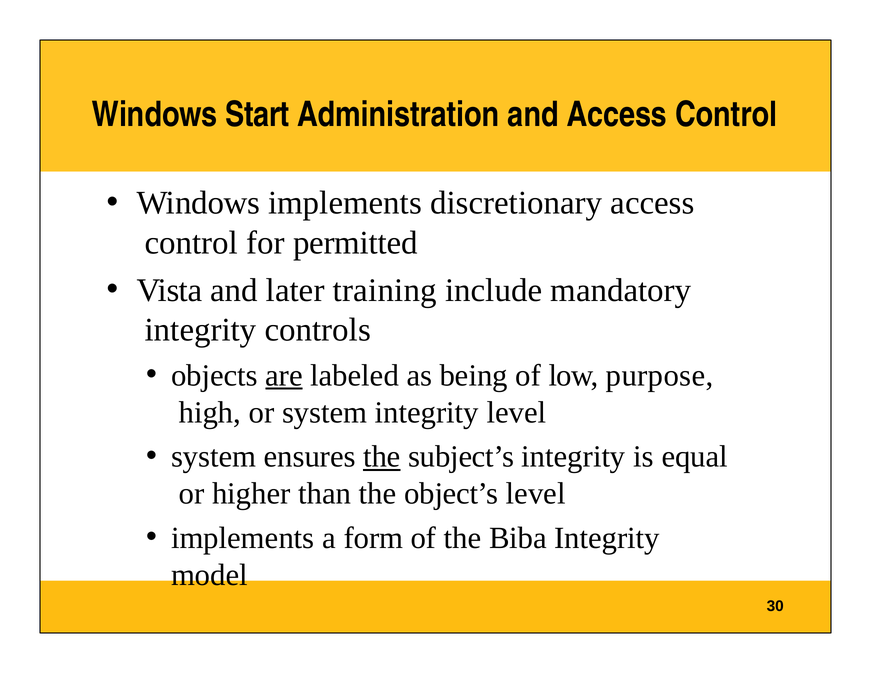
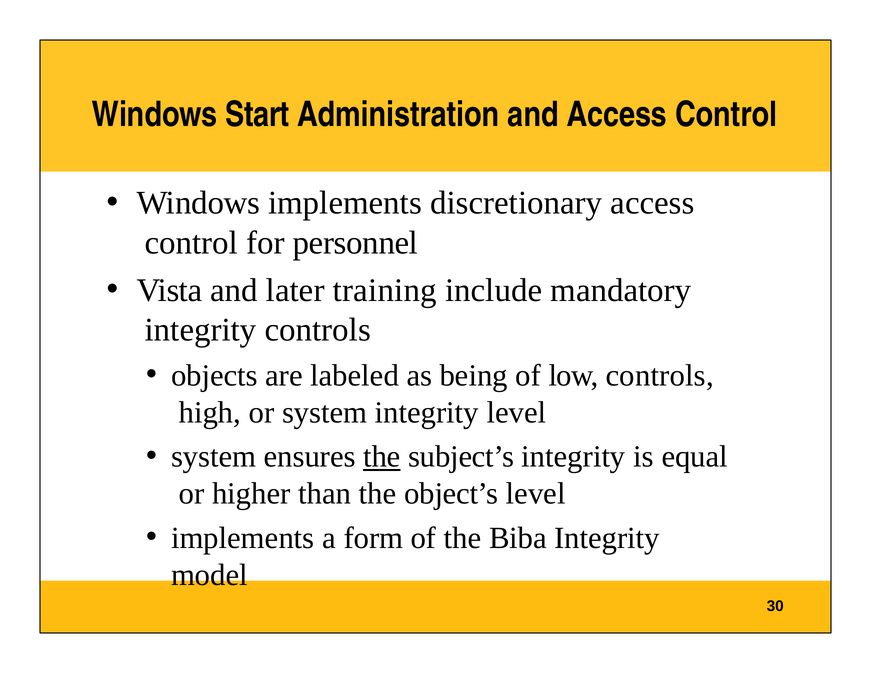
permitted: permitted -> personnel (355, 243)
are underline: present -> none (284, 375)
low purpose: purpose -> controls (660, 375)
